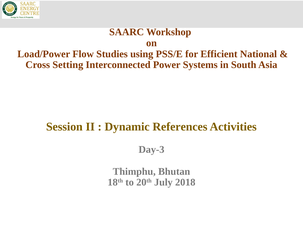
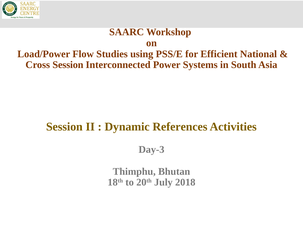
Cross Setting: Setting -> Session (68, 65)
